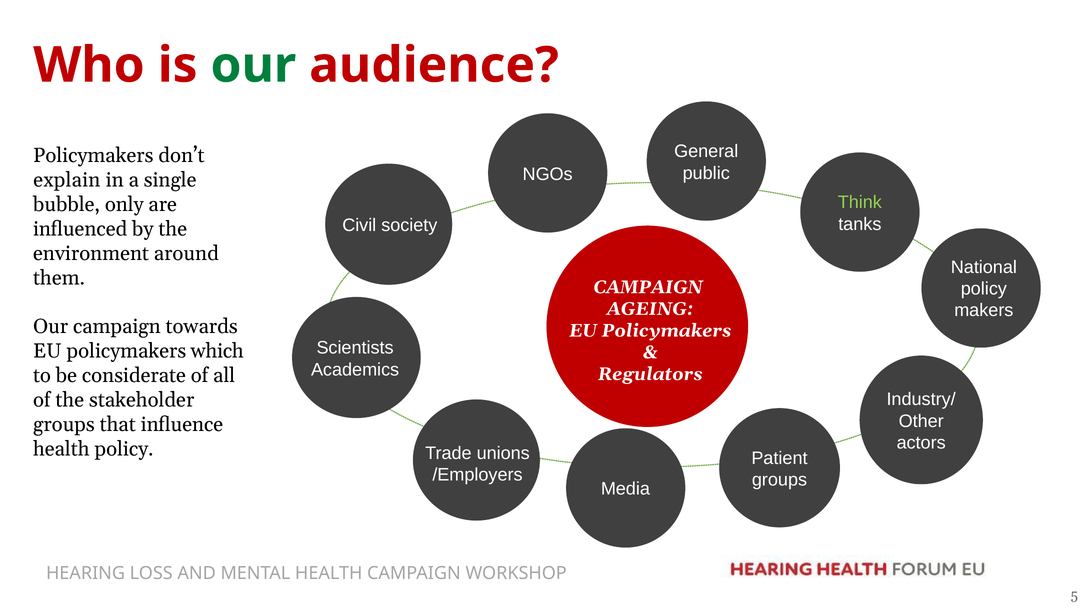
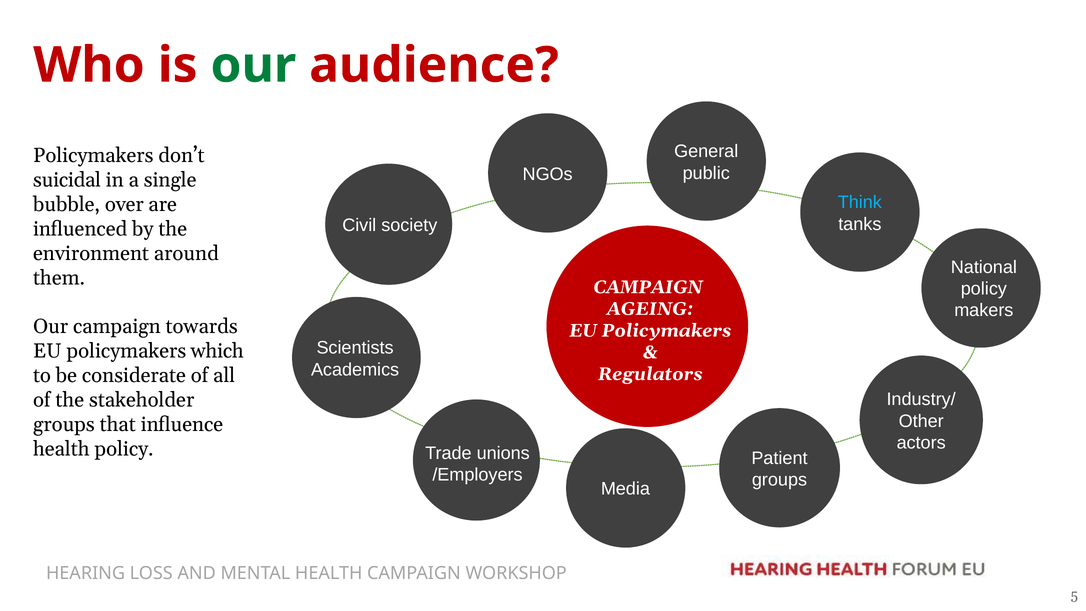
explain: explain -> suicidal (67, 180)
Think colour: light green -> light blue (860, 202)
only: only -> over (124, 204)
